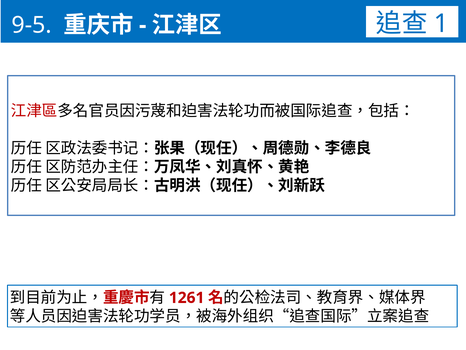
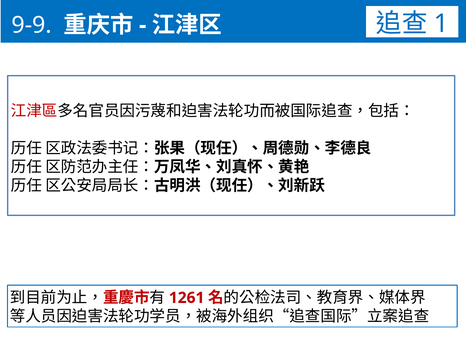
9-5: 9-5 -> 9-9 (32, 25)
